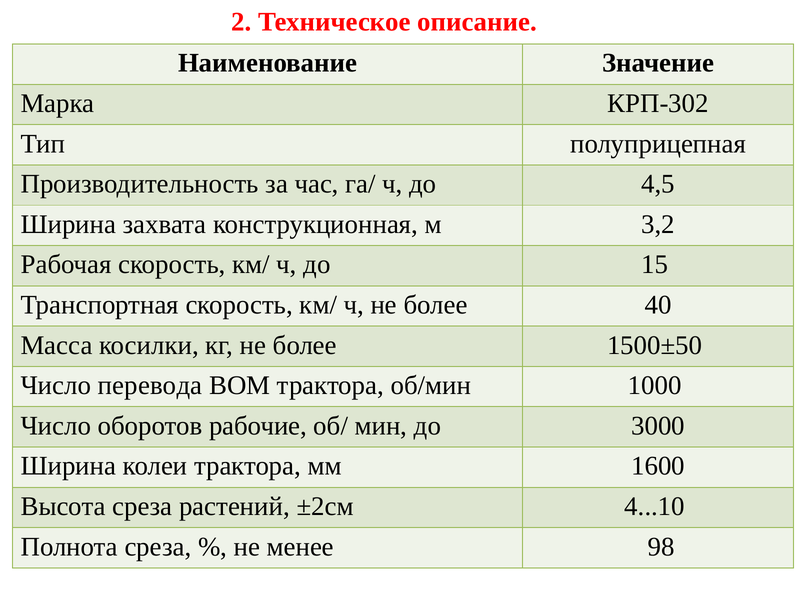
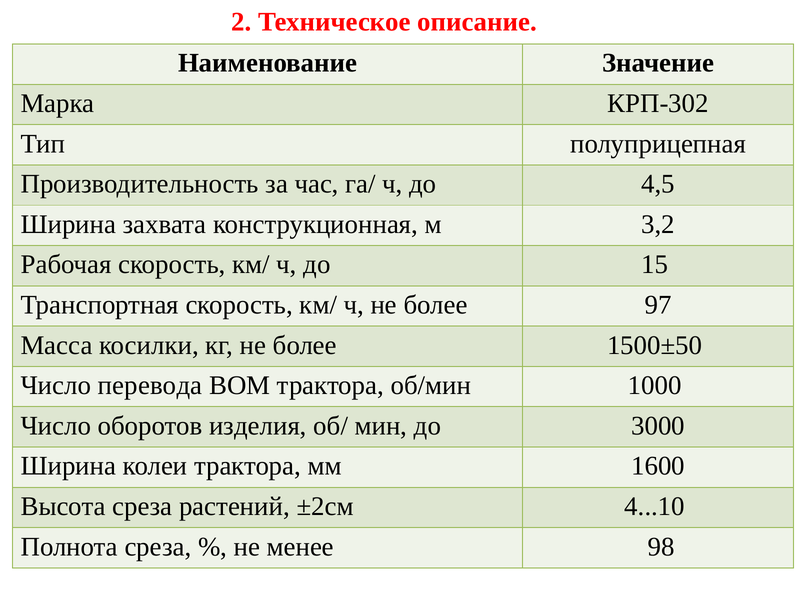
40: 40 -> 97 (658, 305)
рабочие: рабочие -> изделия (258, 426)
